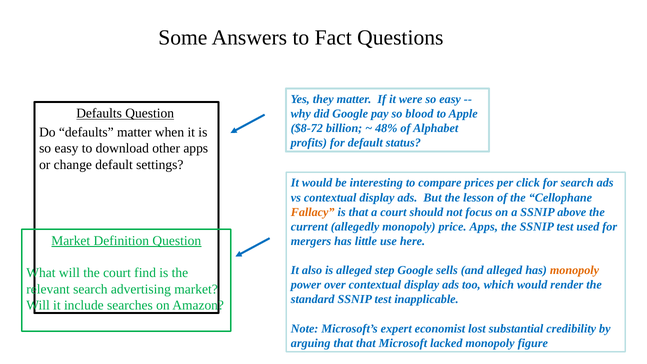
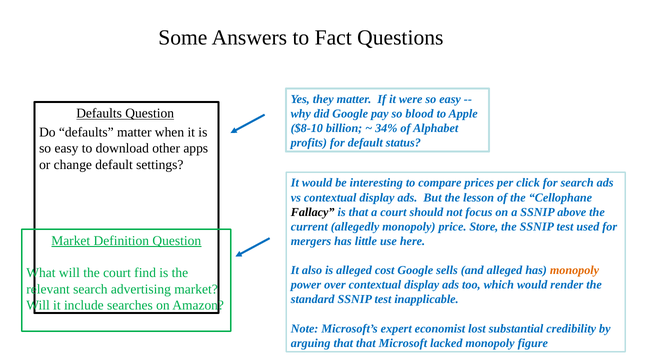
$8-72: $8-72 -> $8-10 (307, 128)
48%: 48% -> 34% (386, 128)
Fallacy colour: orange -> black (313, 212)
price Apps: Apps -> Store (484, 227)
step: step -> cost (385, 270)
